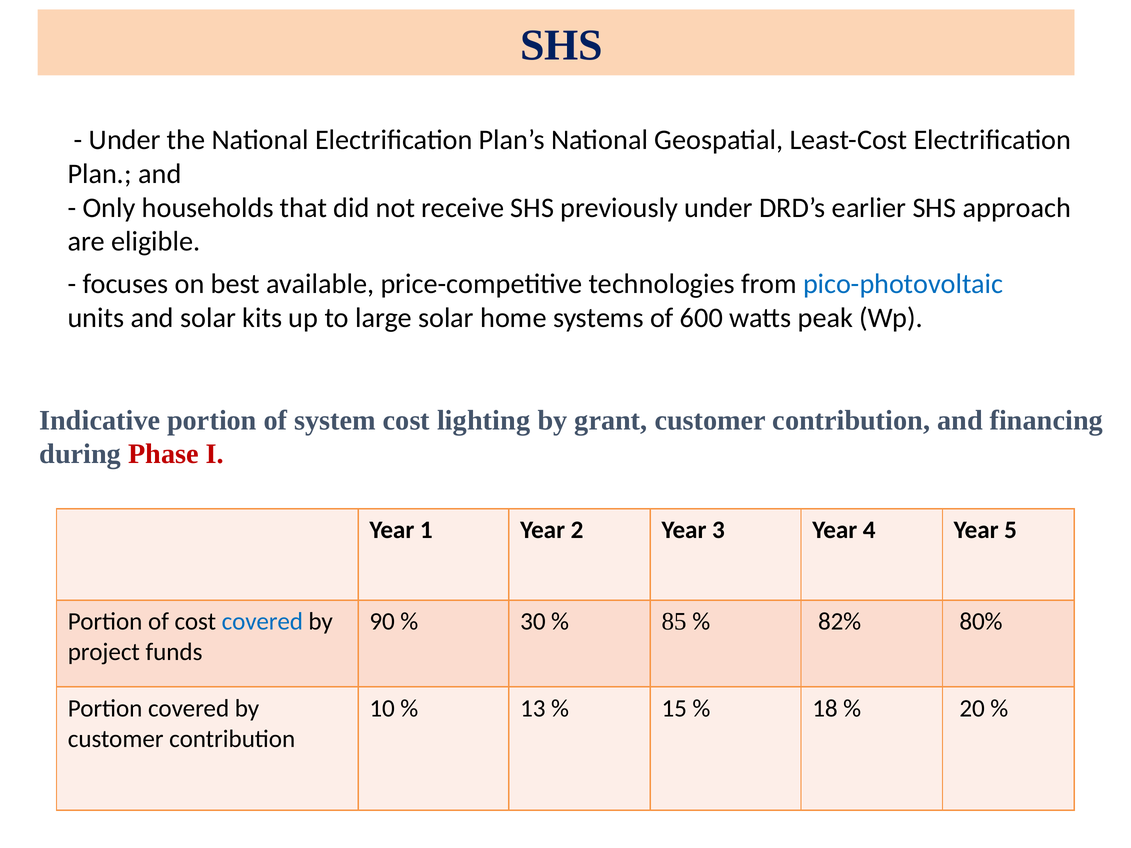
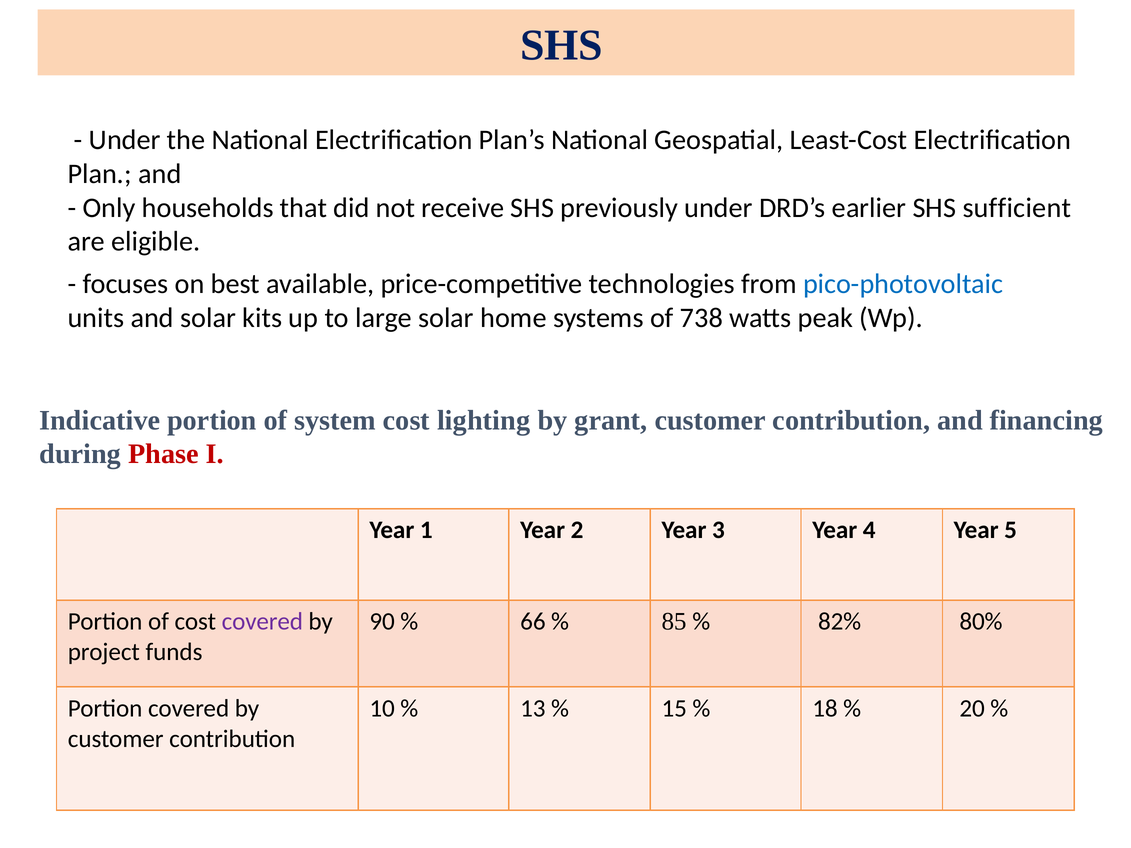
approach: approach -> sufficient (1017, 208)
600: 600 -> 738 (701, 318)
covered colour: blue -> purple (262, 622)
30: 30 -> 66 (533, 622)
